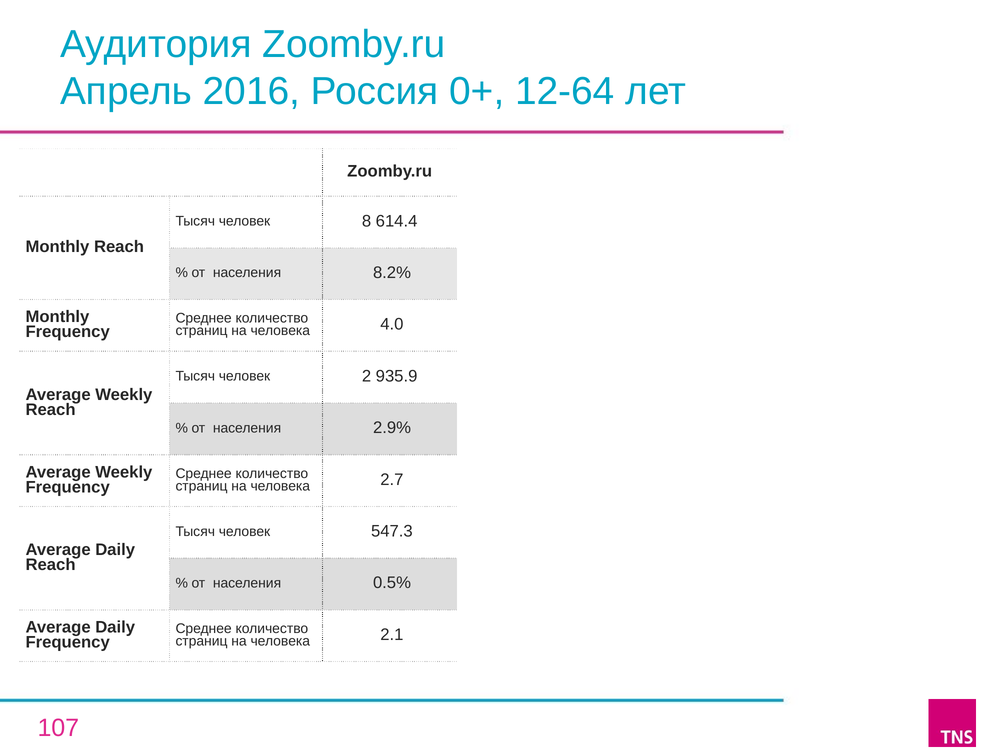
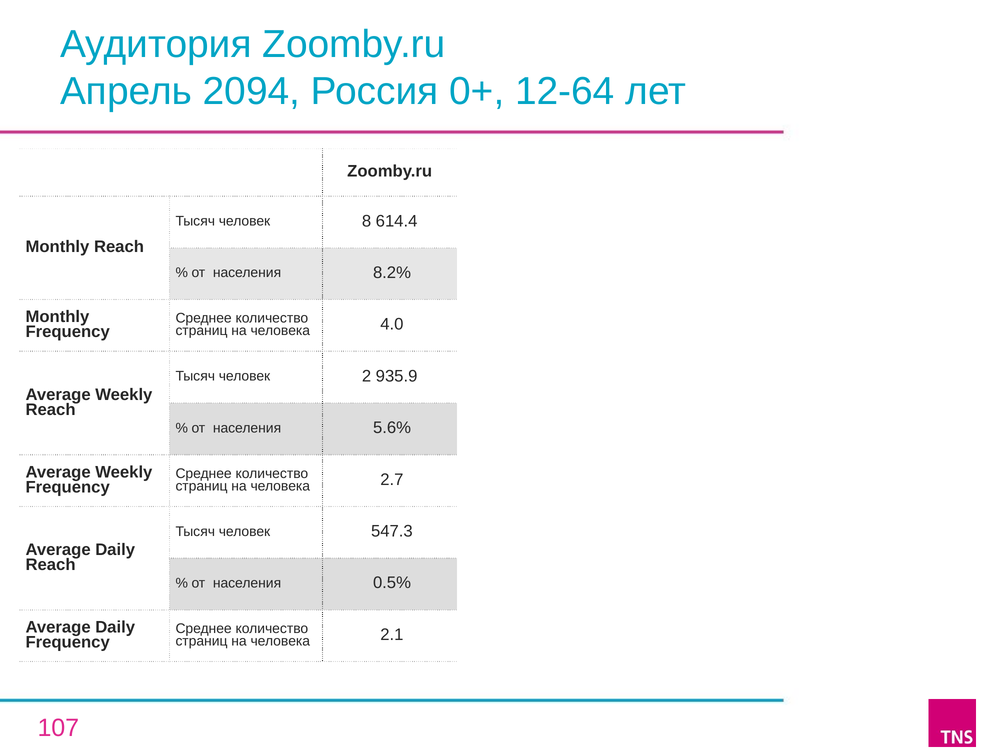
2016: 2016 -> 2094 (251, 91)
2.9%: 2.9% -> 5.6% (392, 428)
